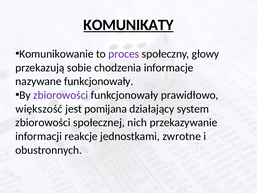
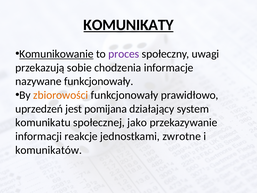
Komunikowanie underline: none -> present (56, 54)
głowy: głowy -> uwagi (205, 54)
zbiorowości colour: purple -> orange (61, 95)
większość: większość -> uprzedzeń (39, 109)
zbiorowości: zbiorowości -> komunikatu (43, 122)
nich: nich -> jako (137, 122)
obustronnych: obustronnych -> komunikatów (49, 150)
